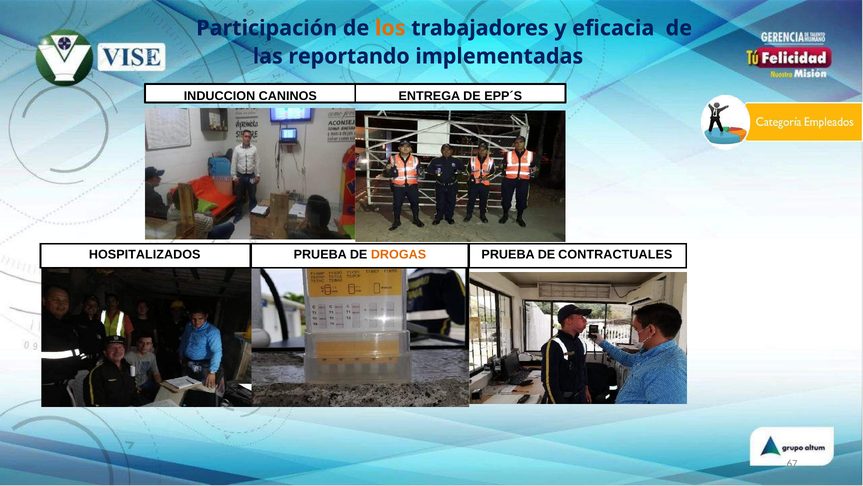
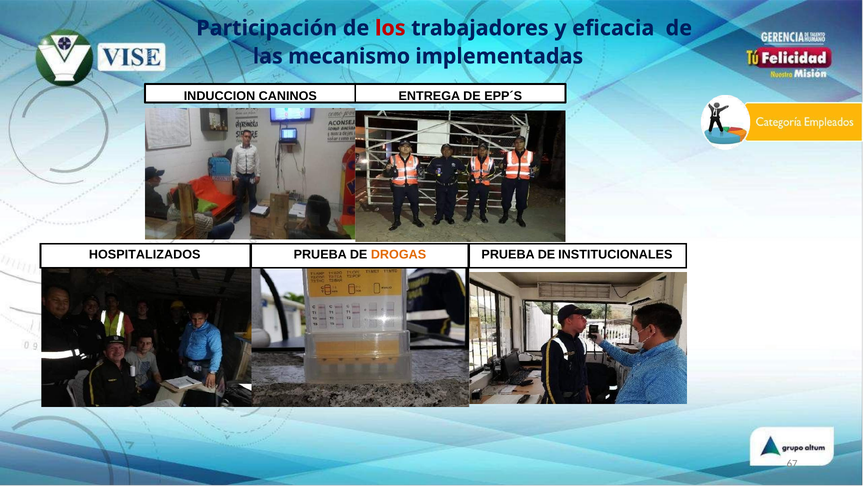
los colour: orange -> red (390, 28)
reportando: reportando -> mecanismo (349, 56)
CONTRACTUALES: CONTRACTUALES -> INSTITUCIONALES (615, 254)
